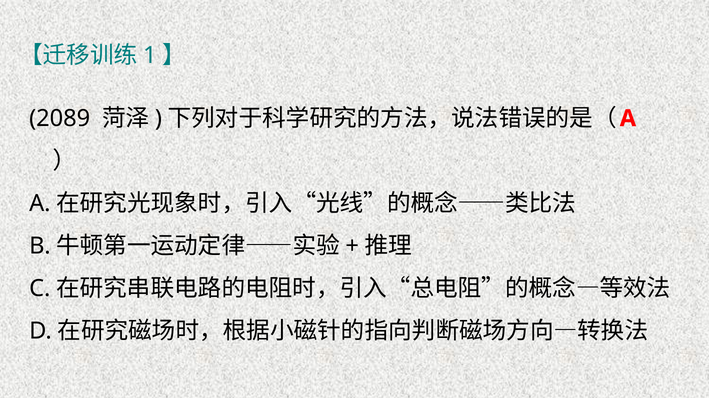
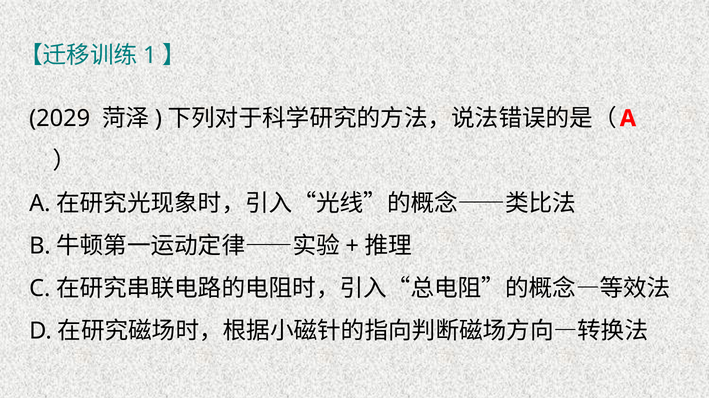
2089: 2089 -> 2029 (60, 118)
